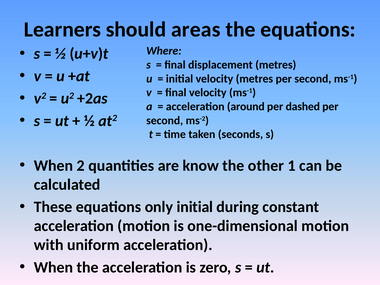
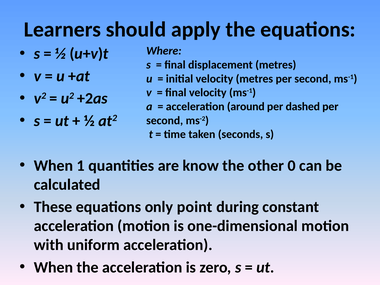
areas: areas -> apply (196, 29)
2: 2 -> 1 (81, 166)
1: 1 -> 0 (292, 166)
only initial: initial -> point (195, 207)
